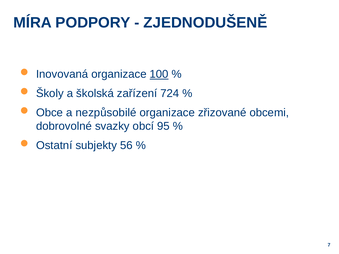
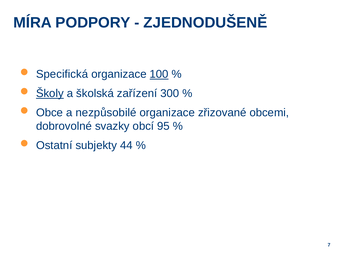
Inovovaná: Inovovaná -> Specifická (62, 74)
Školy underline: none -> present (50, 94)
724: 724 -> 300 (170, 94)
56: 56 -> 44 (126, 146)
